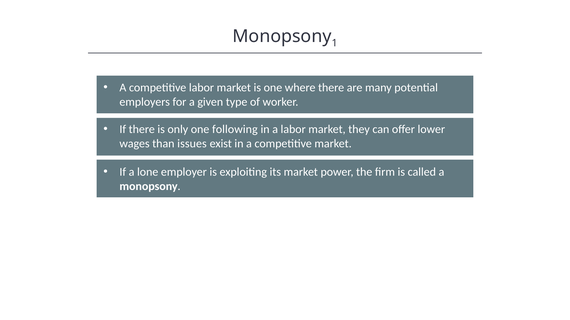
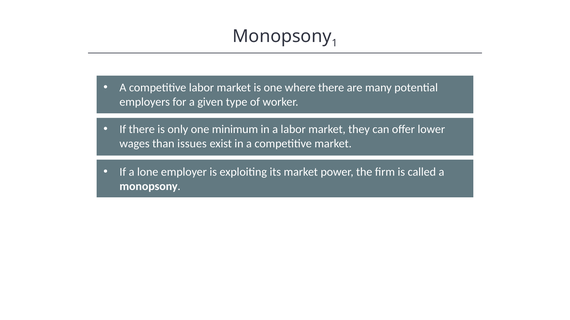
following: following -> minimum (235, 130)
